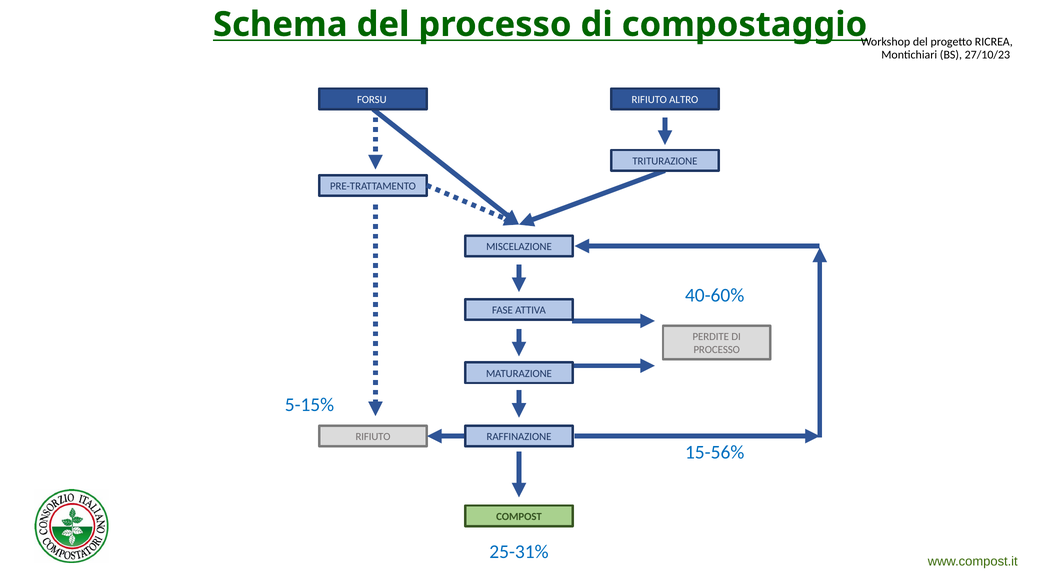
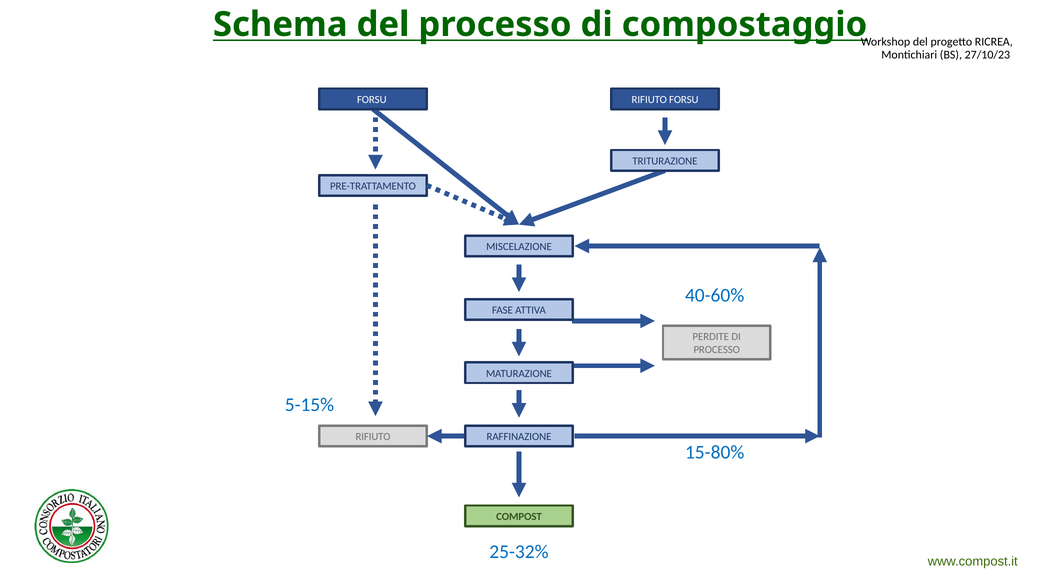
RIFIUTO ALTRO: ALTRO -> FORSU (684, 100)
15-56%: 15-56% -> 15-80% (715, 452)
25-31%: 25-31% -> 25-32% (519, 552)
